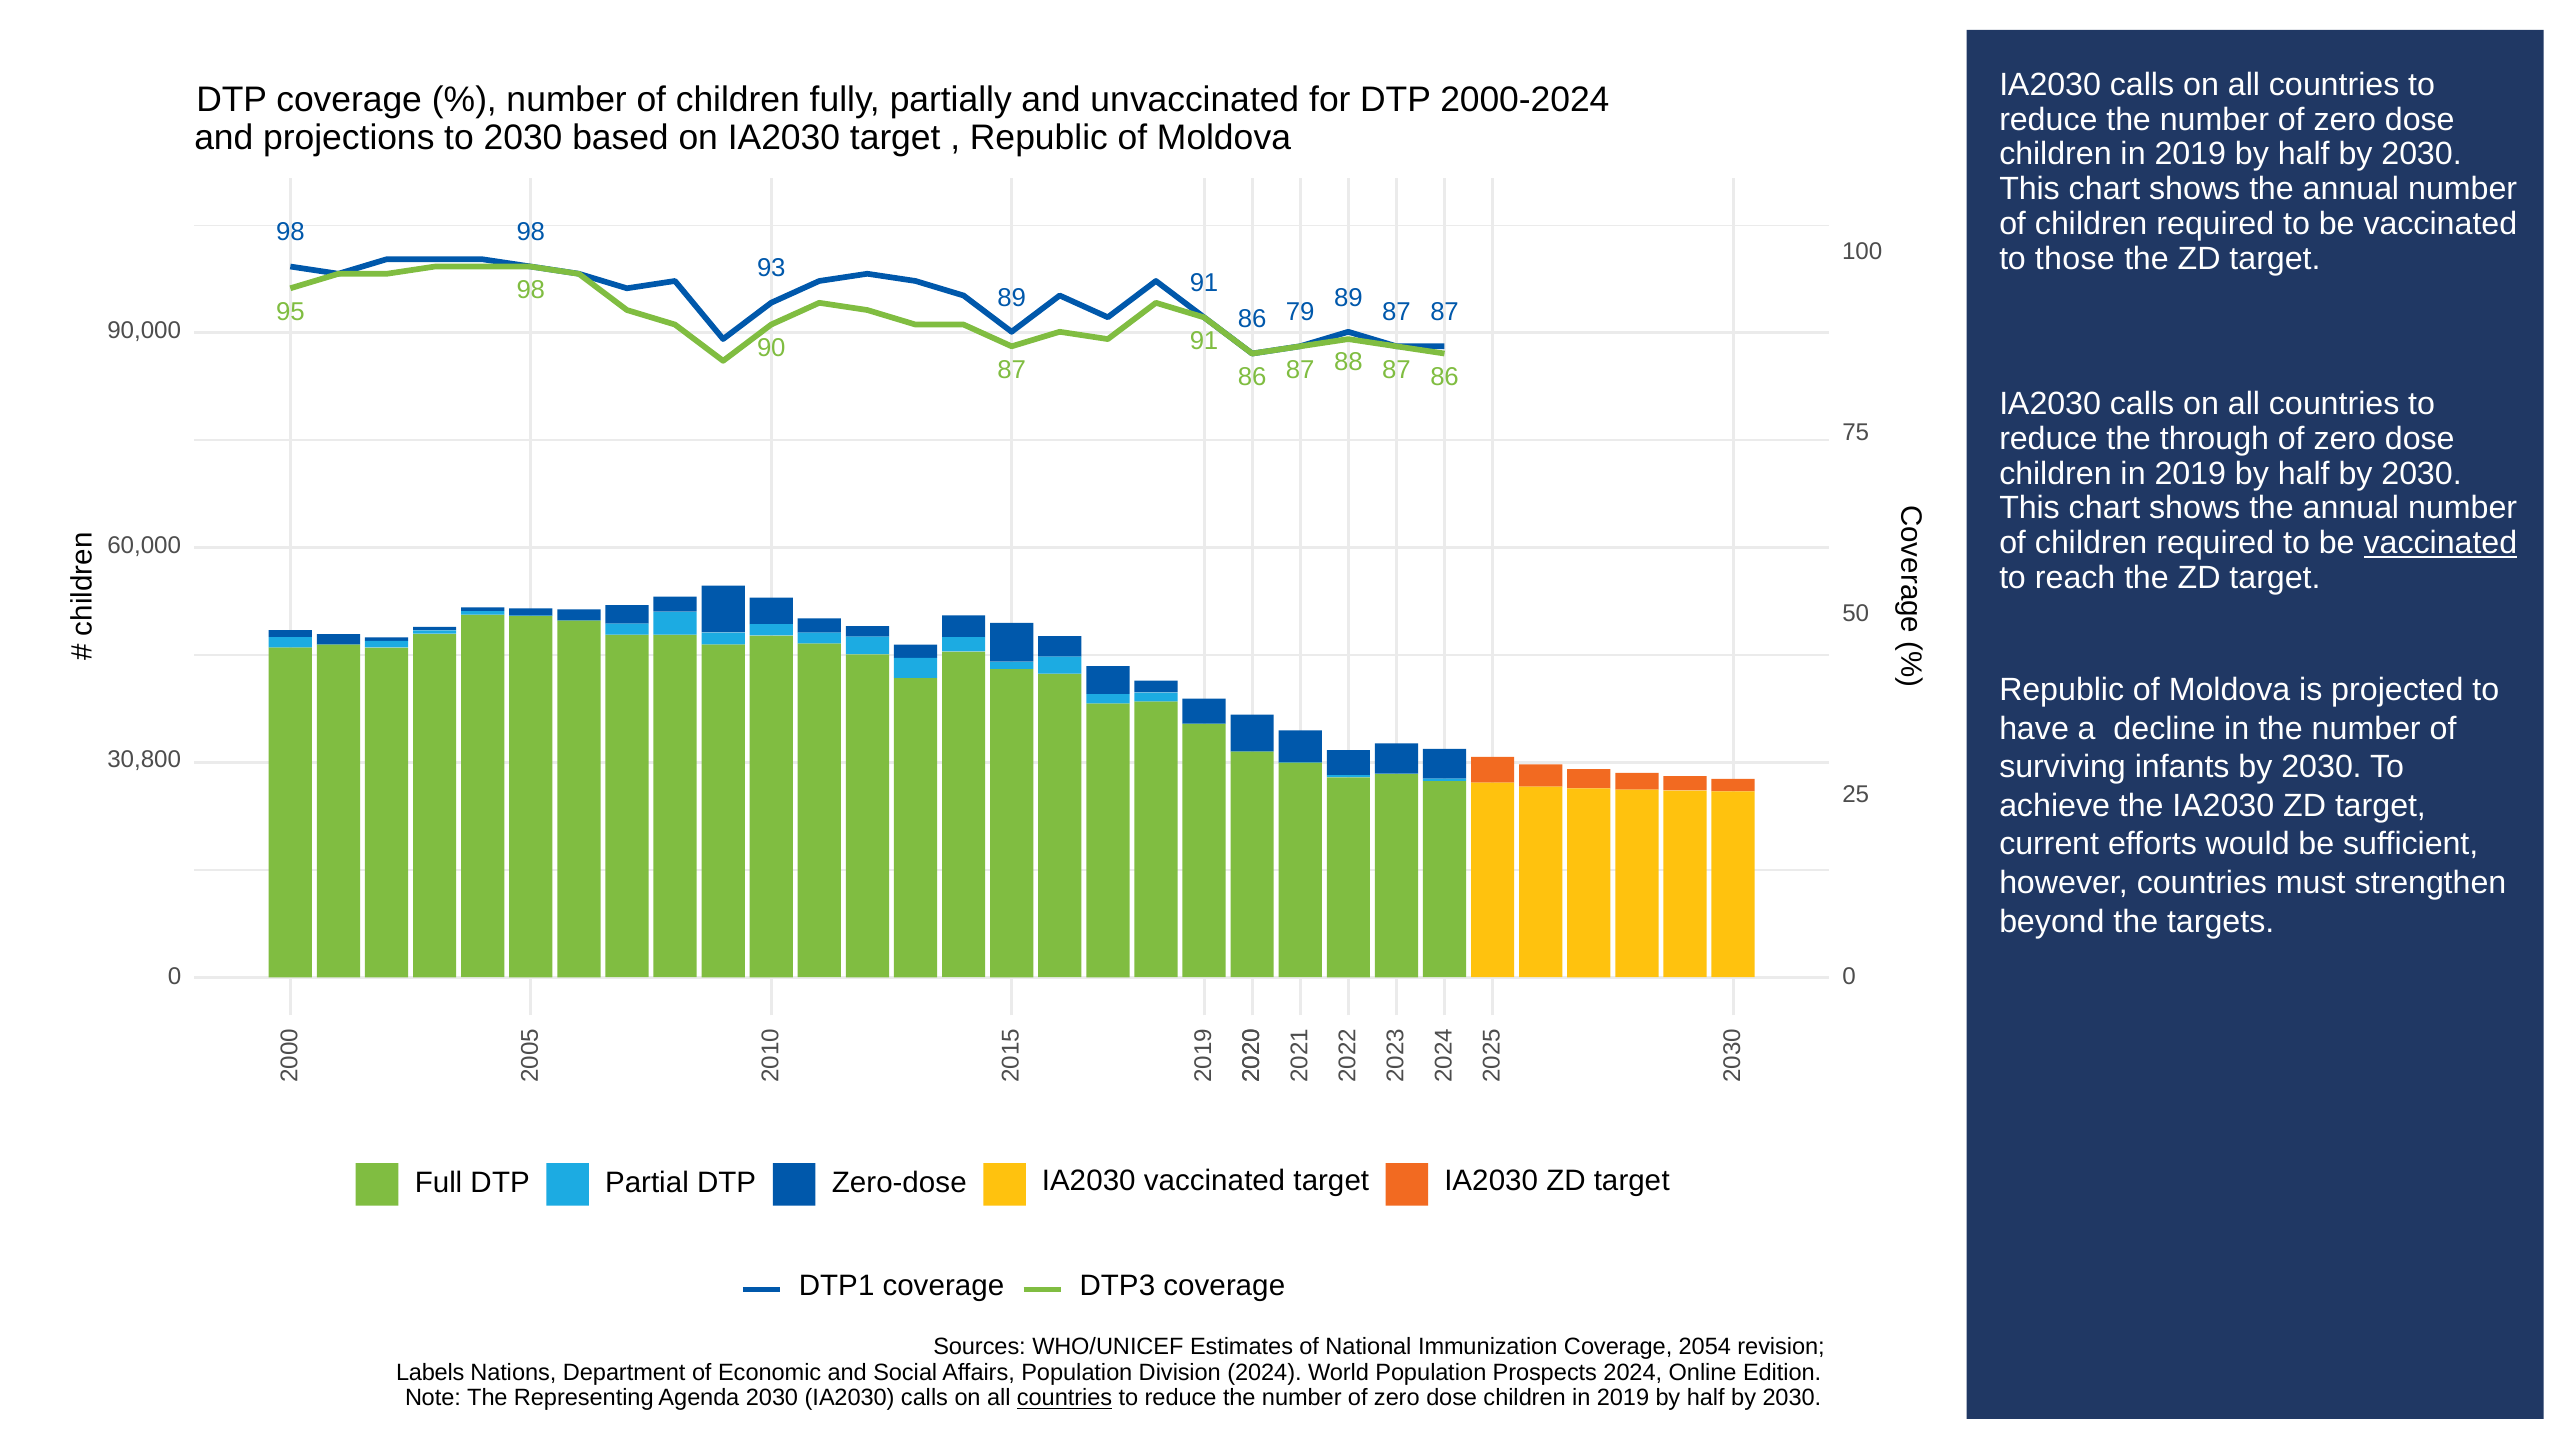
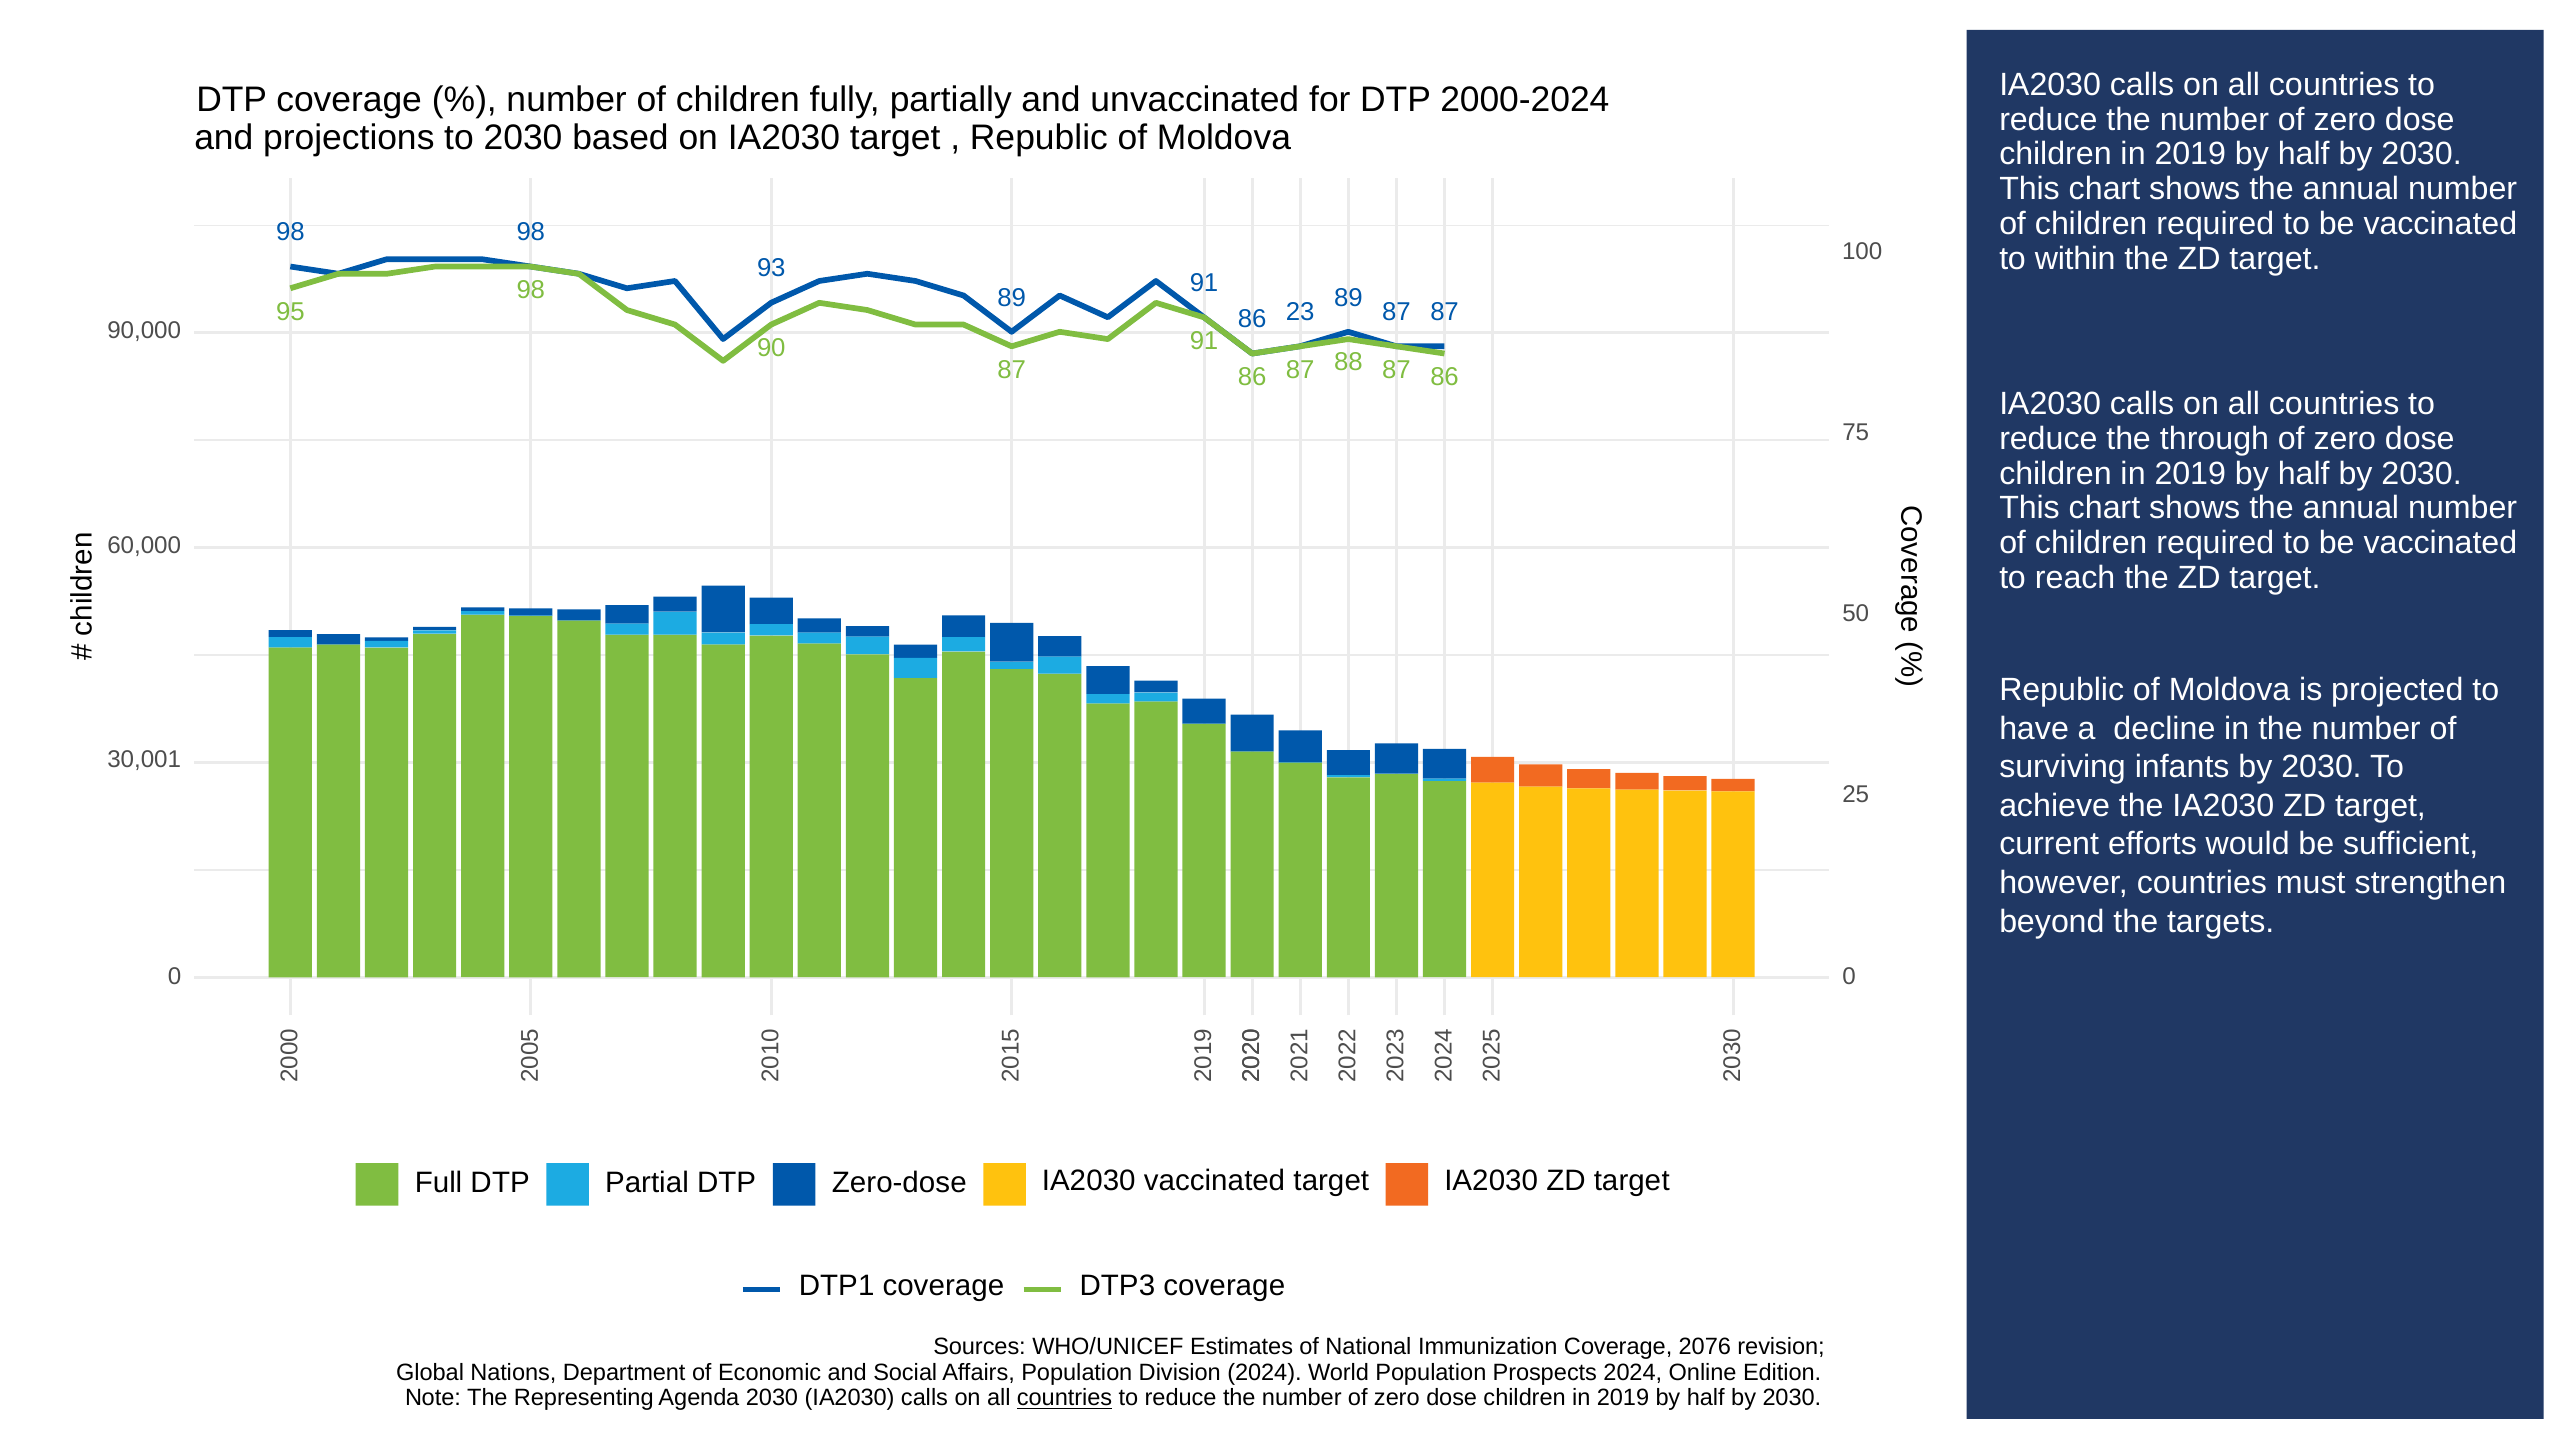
those: those -> within (2075, 258)
79: 79 -> 23 (1300, 312)
vaccinated underline: present -> none (2440, 543)
30,800: 30,800 -> 30,001 (144, 760)
2054: 2054 -> 2076 (1705, 1347)
Labels: Labels -> Global (430, 1373)
